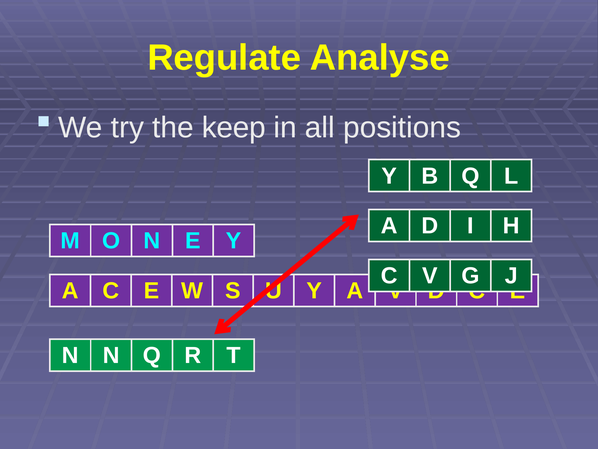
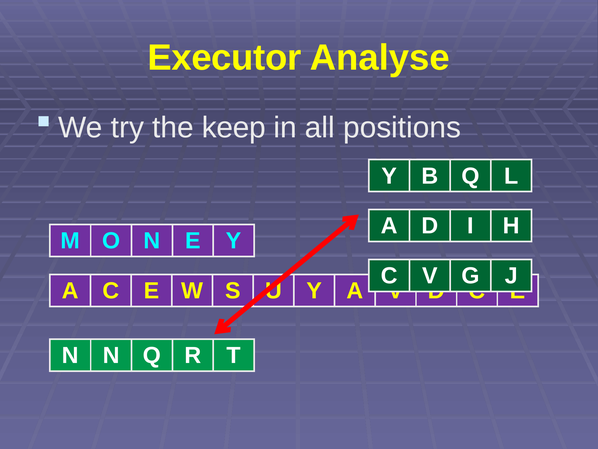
Regulate: Regulate -> Executor (224, 58)
